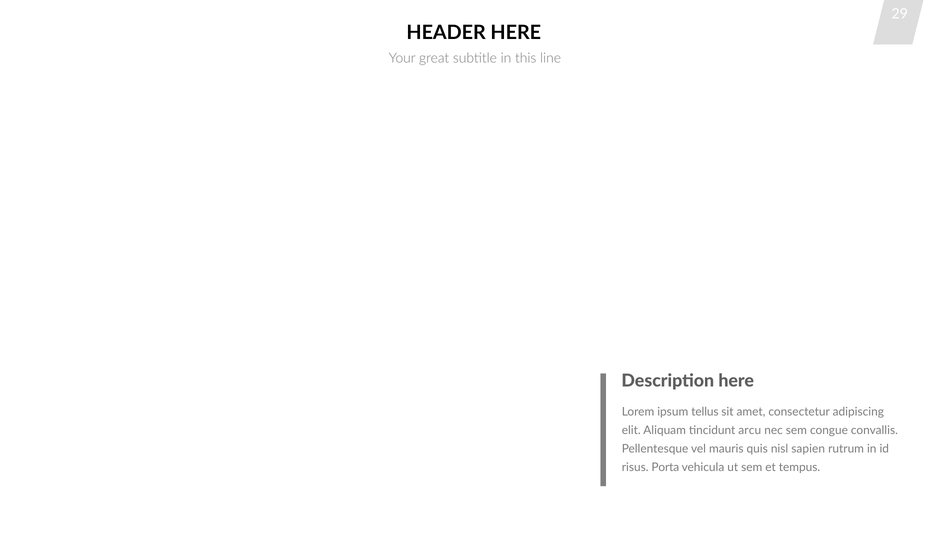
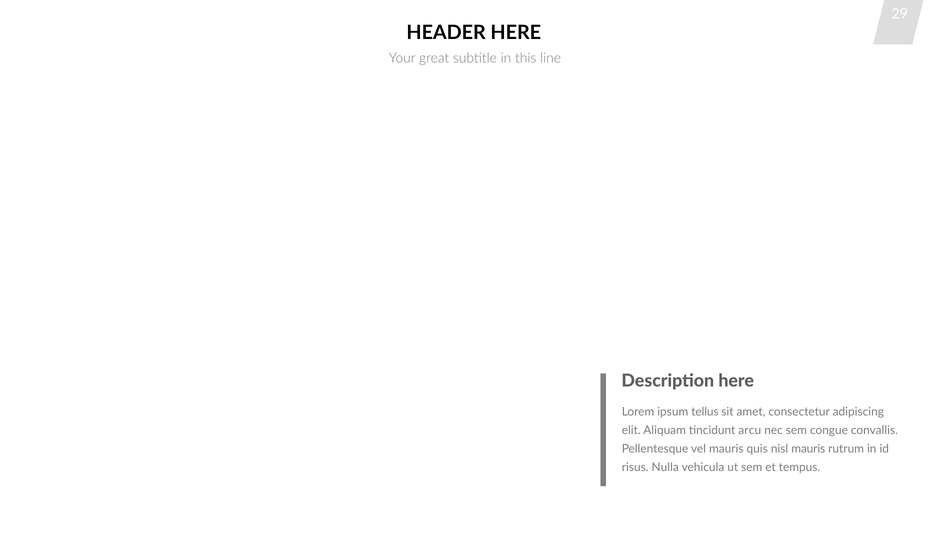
nisl sapien: sapien -> mauris (808, 449)
Porta: Porta -> Nulla (665, 468)
